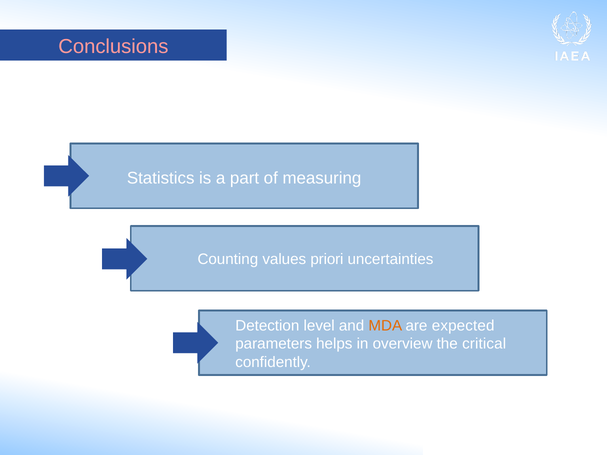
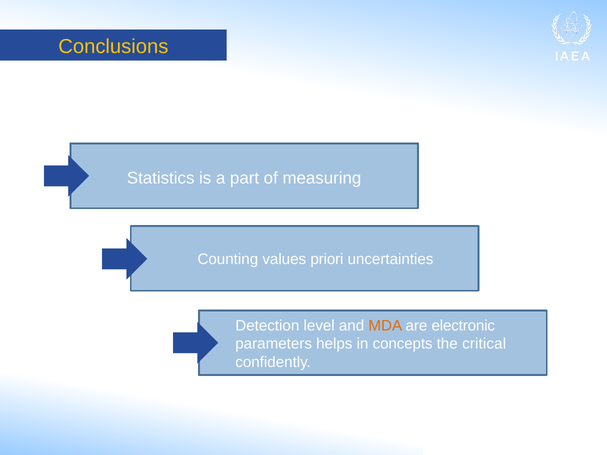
Conclusions colour: pink -> yellow (113, 47)
expected: expected -> electronic (463, 326)
overview: overview -> concepts (403, 344)
